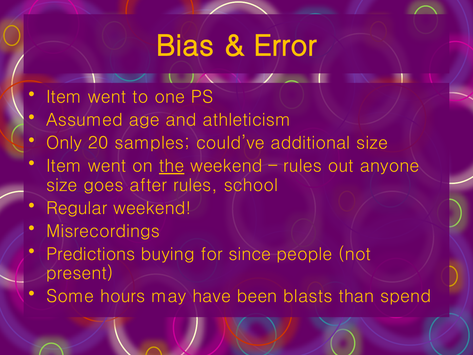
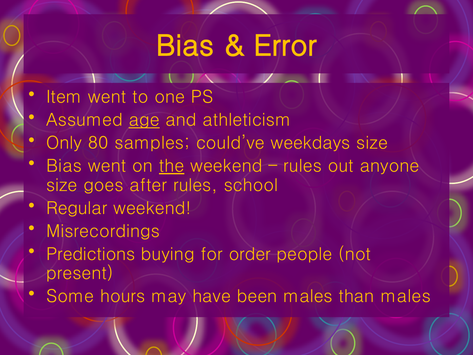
age underline: none -> present (144, 120)
20: 20 -> 80 (98, 143)
additional: additional -> weekdays (310, 143)
Item: Item -> Bias (64, 166)
since: since -> order (250, 254)
been blasts: blasts -> males (308, 296)
than spend: spend -> males (406, 296)
